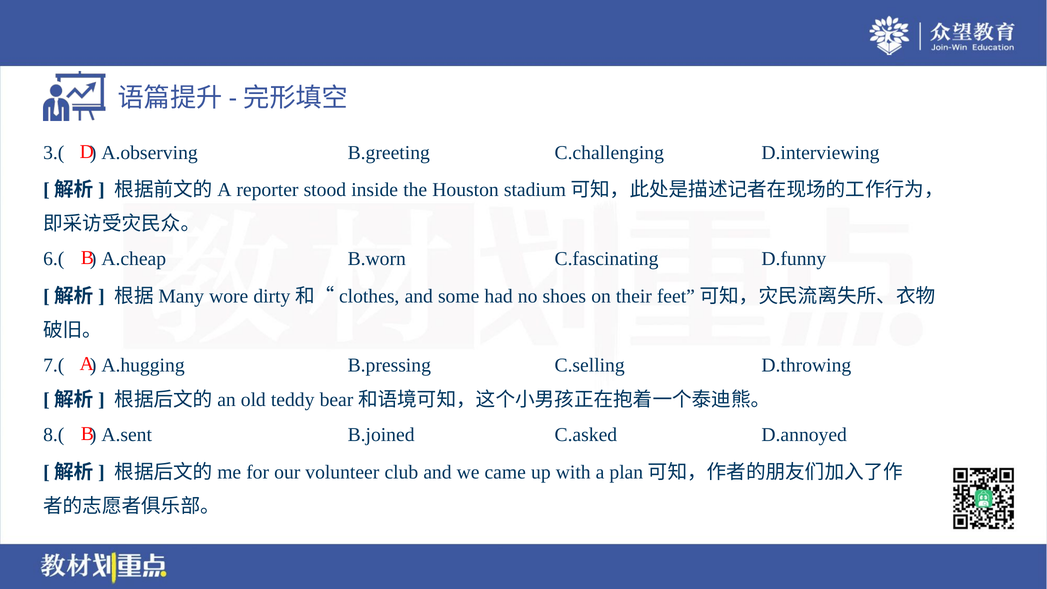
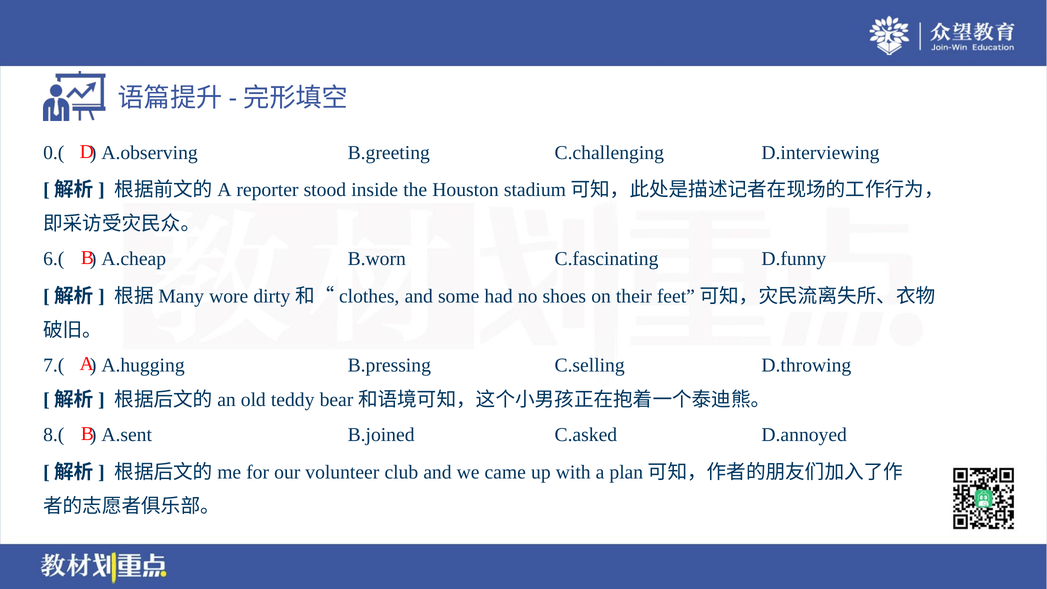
3.(: 3.( -> 0.( (54, 153)
